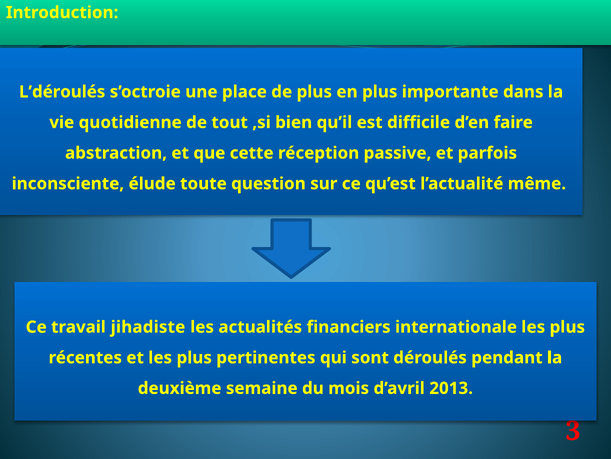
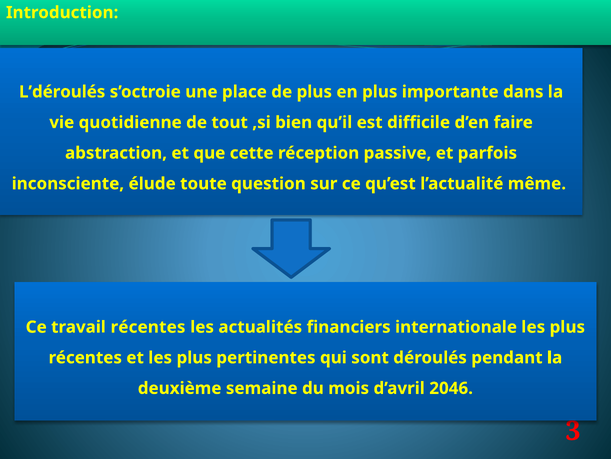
travail jihadiste: jihadiste -> récentes (148, 327)
2013: 2013 -> 2046 (451, 388)
